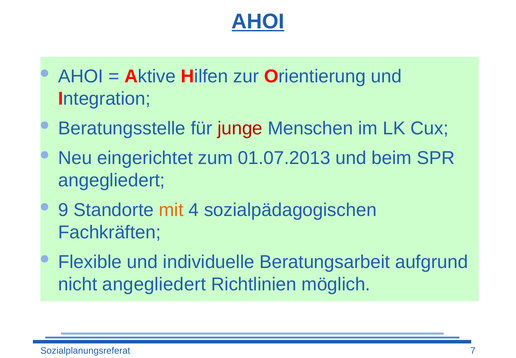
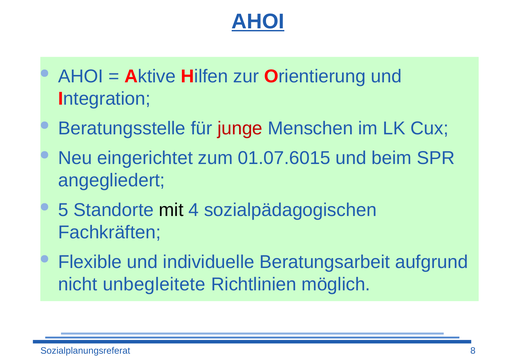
01.07.2013: 01.07.2013 -> 01.07.6015 (284, 158)
9: 9 -> 5 (63, 210)
mit colour: orange -> black (171, 210)
nicht angegliedert: angegliedert -> unbegleitete (154, 284)
7: 7 -> 8 (473, 350)
